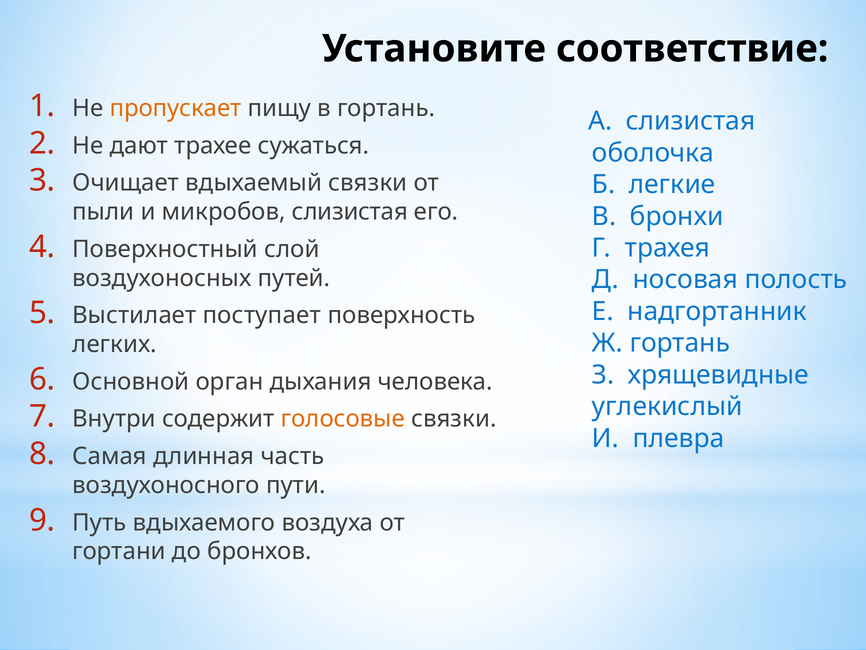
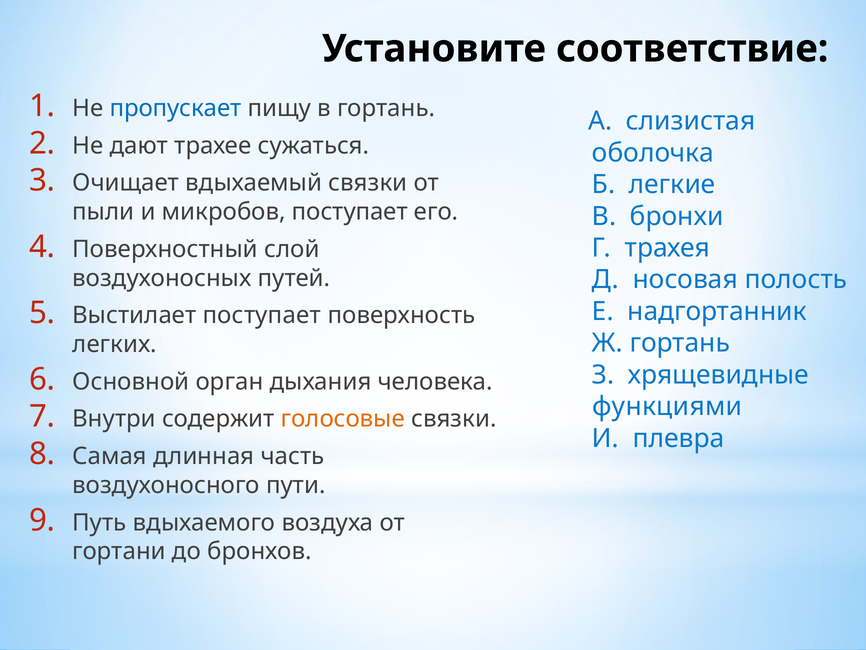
пропускает colour: orange -> blue (176, 108)
микробов слизистая: слизистая -> поступает (350, 212)
углекислый: углекислый -> функциями (667, 406)
